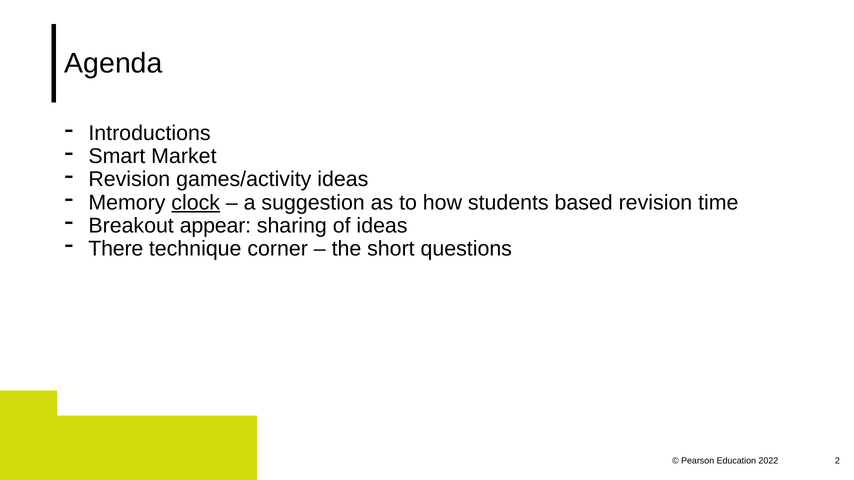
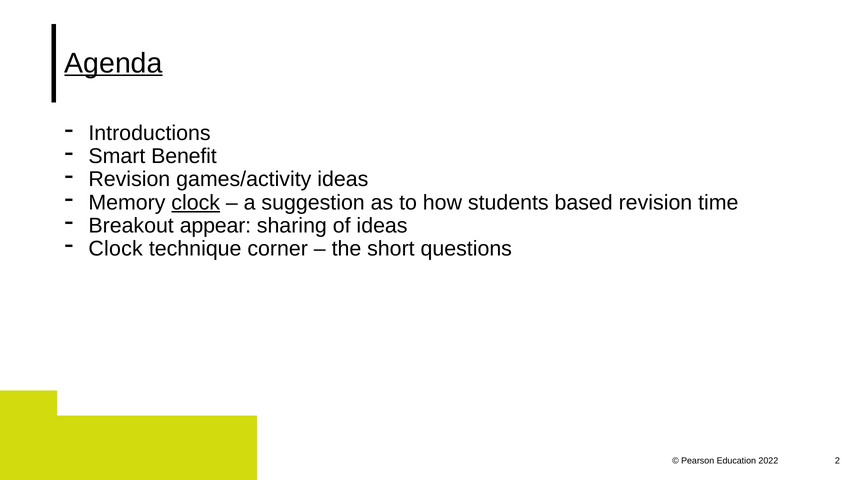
Agenda underline: none -> present (114, 63)
Market: Market -> Benefit (184, 157)
There: There -> Clock (116, 249)
